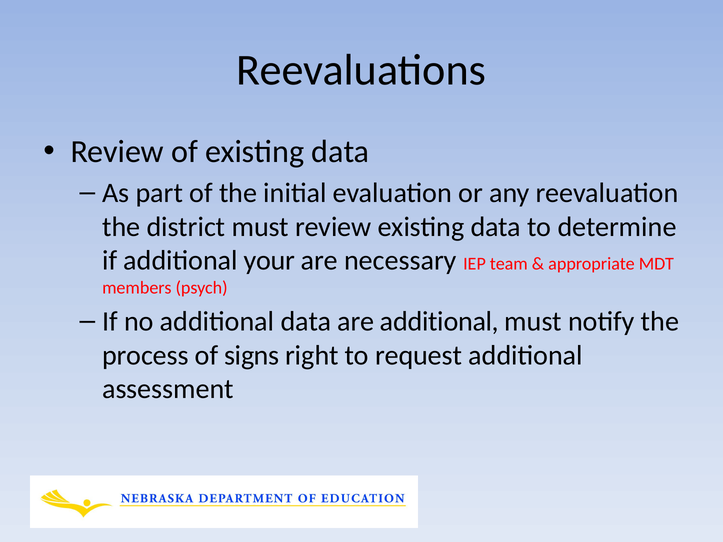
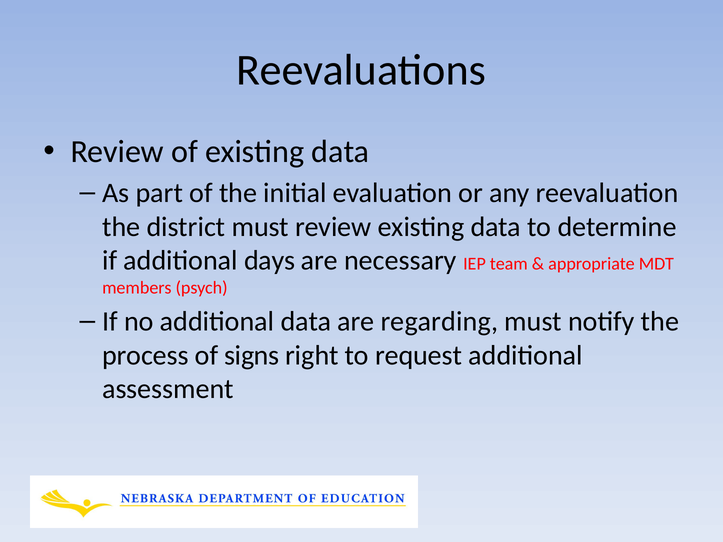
your: your -> days (270, 261)
are additional: additional -> regarding (439, 322)
